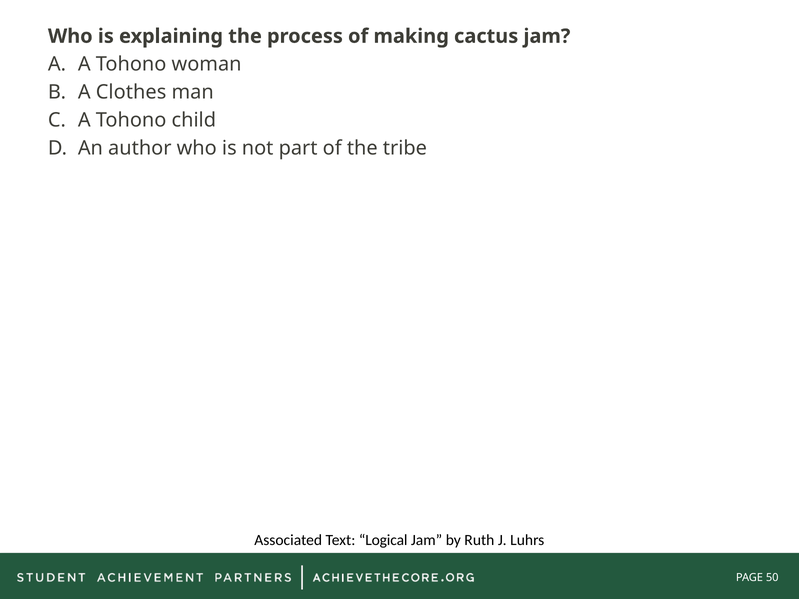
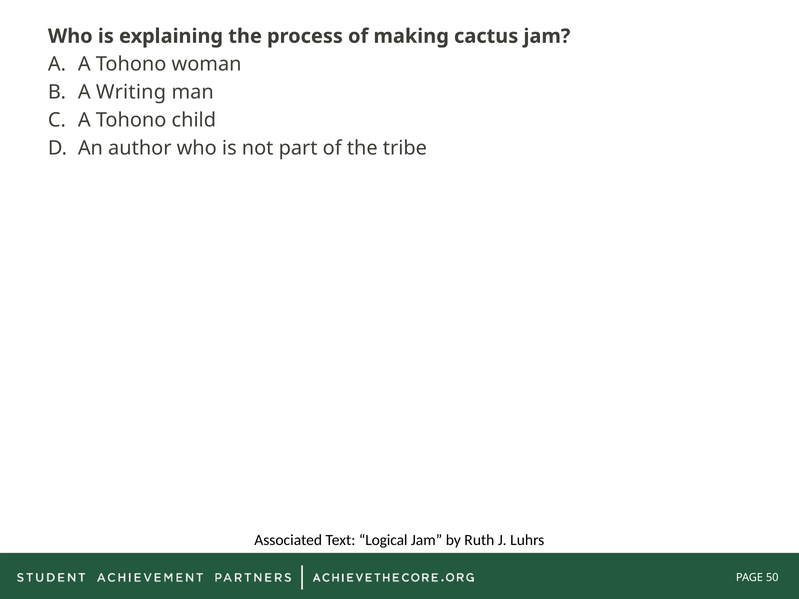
Clothes: Clothes -> Writing (131, 92)
